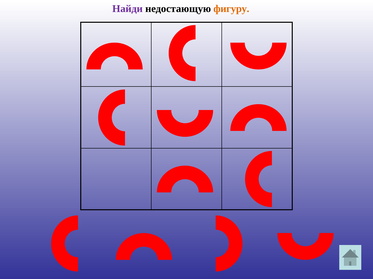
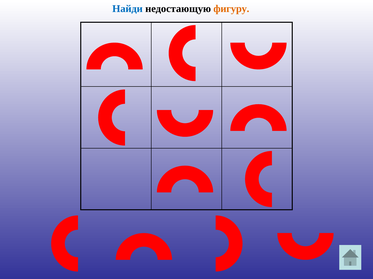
Найди colour: purple -> blue (127, 9)
